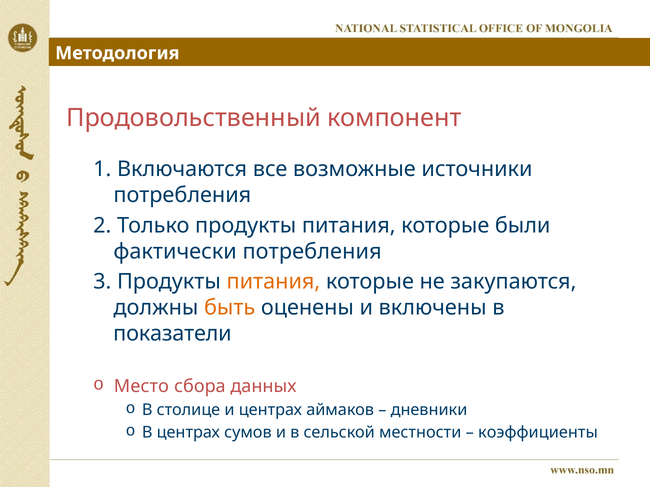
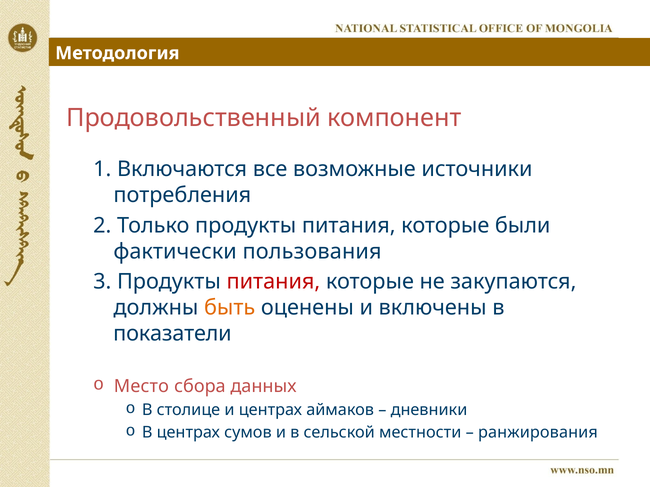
фактически потребления: потребления -> пользования (312, 252)
питания colour: orange -> red (273, 282)
коэффициенты: коэффициенты -> ранжирования (538, 433)
